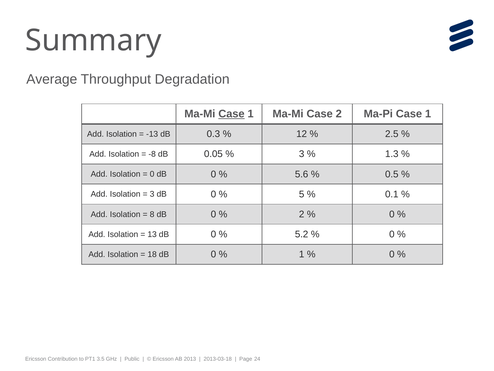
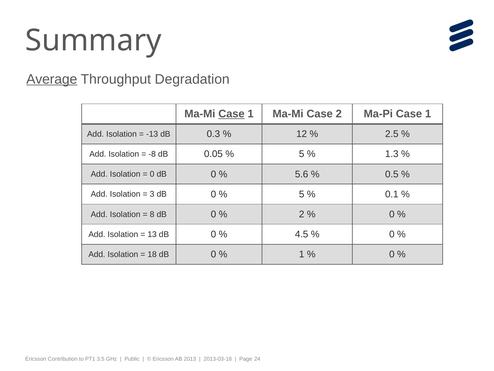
Average underline: none -> present (52, 79)
3: 3 -> 5 (302, 154)
5.2: 5.2 -> 4.5 (302, 234)
